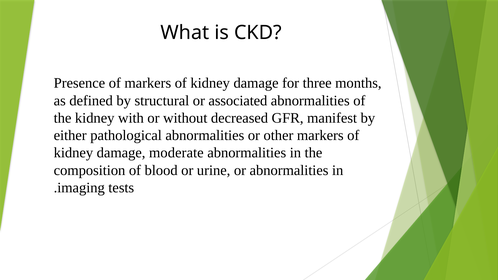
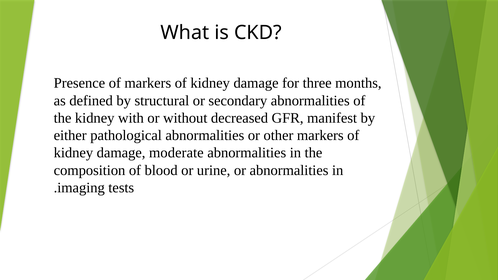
associated: associated -> secondary (238, 101)
